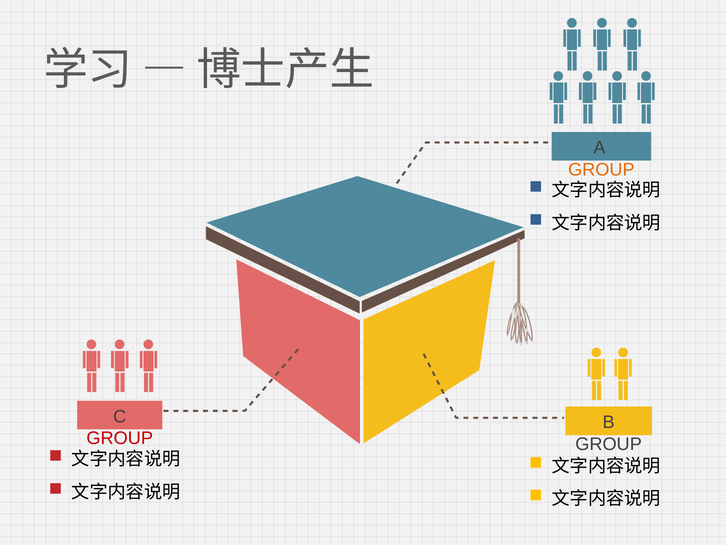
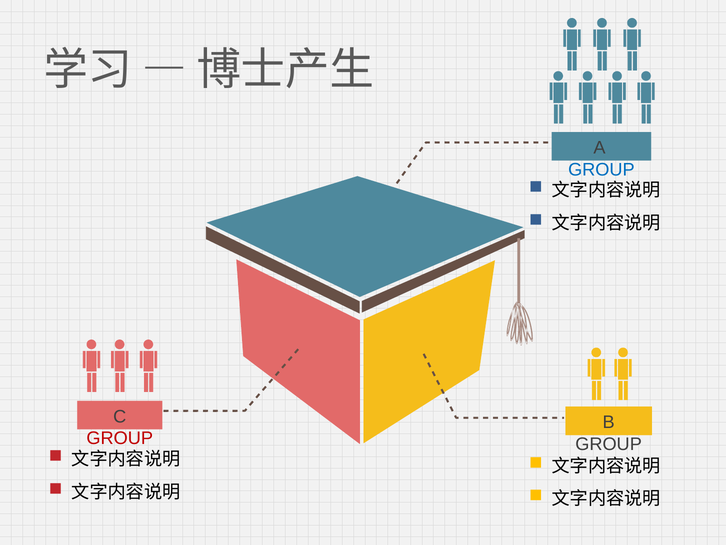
GROUP colour: orange -> blue (601, 169)
